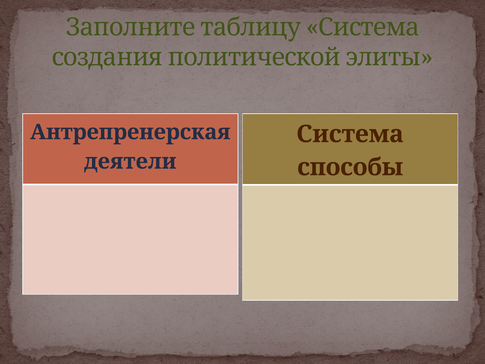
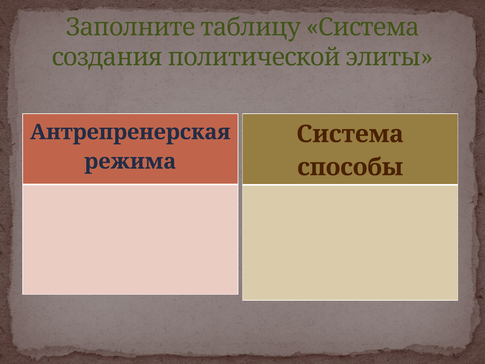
деятели: деятели -> режима (130, 161)
